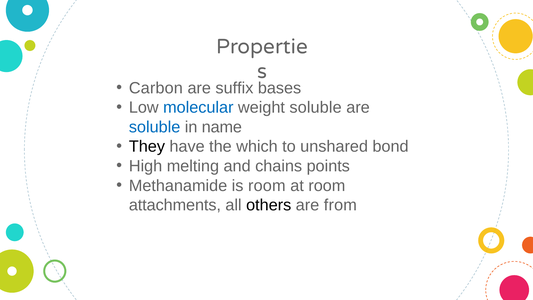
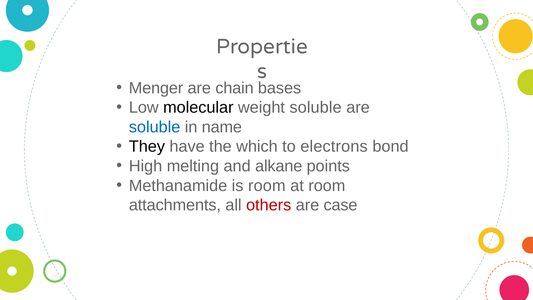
Carbon: Carbon -> Menger (156, 88)
suffix: suffix -> chain (235, 88)
molecular colour: blue -> black (198, 107)
unshared: unshared -> electrons (334, 147)
chains: chains -> alkane (279, 166)
others colour: black -> red (269, 205)
from: from -> case (341, 205)
